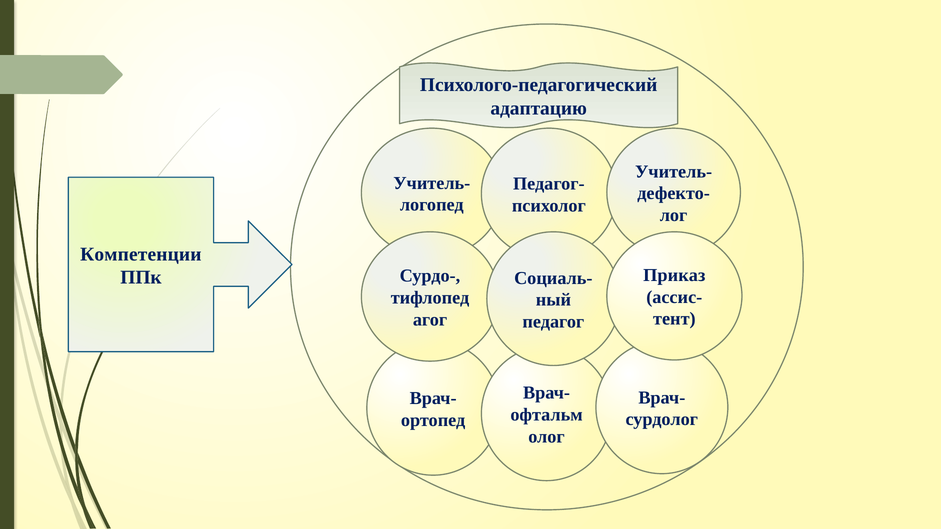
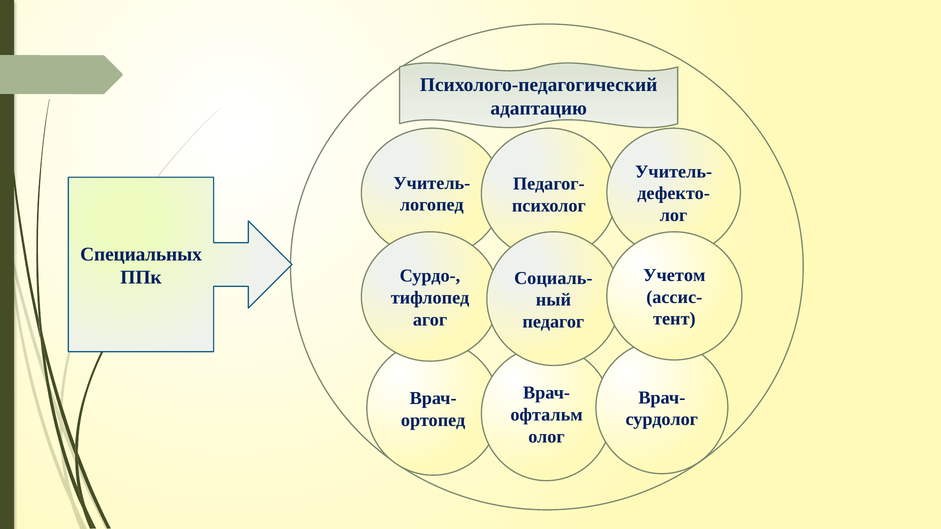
Компетенции: Компетенции -> Специальных (141, 254)
Приказ: Приказ -> Учетом (674, 275)
